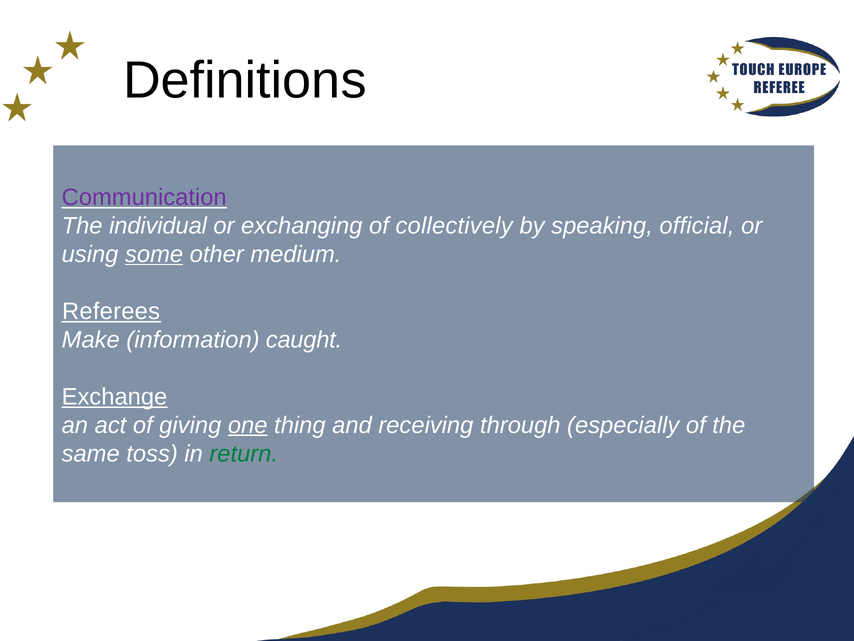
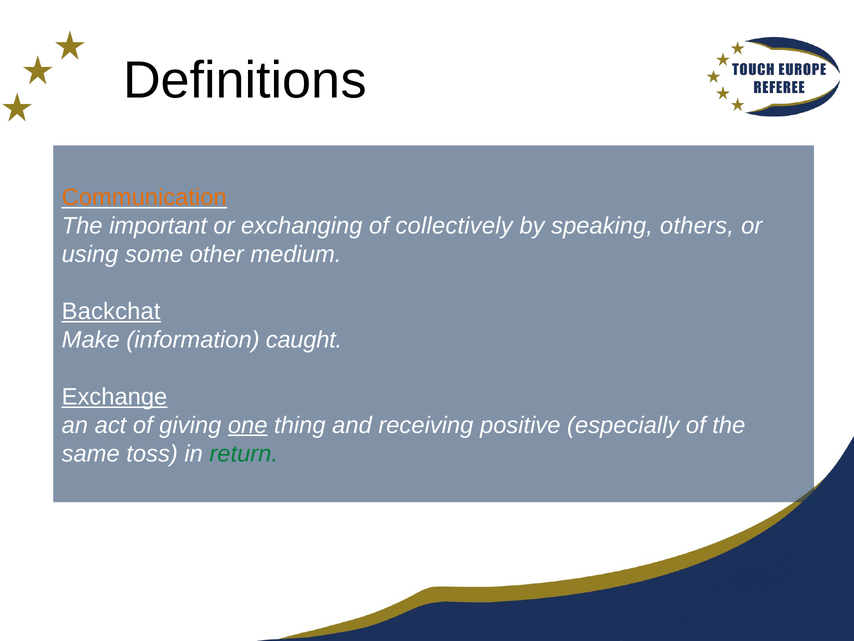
Communication colour: purple -> orange (144, 197)
individual: individual -> important (158, 226)
official: official -> others (697, 226)
some underline: present -> none (154, 254)
Referees: Referees -> Backchat (111, 311)
through: through -> positive (520, 425)
